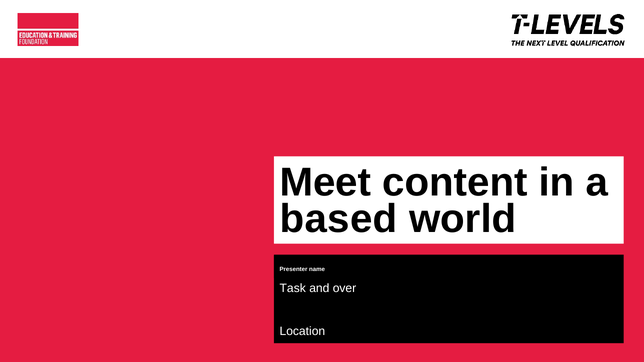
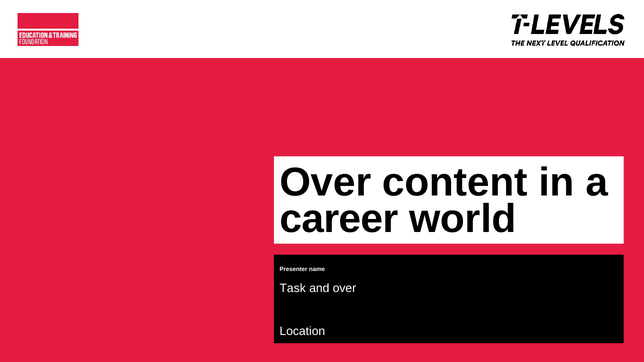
Meet: Meet -> Over (325, 182)
based: based -> career (339, 219)
